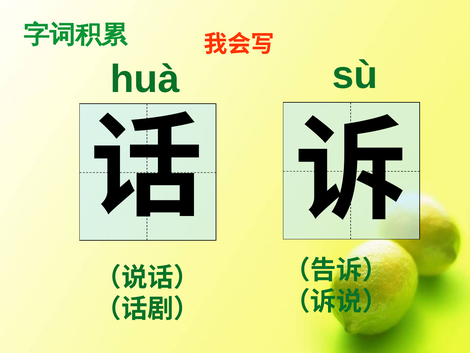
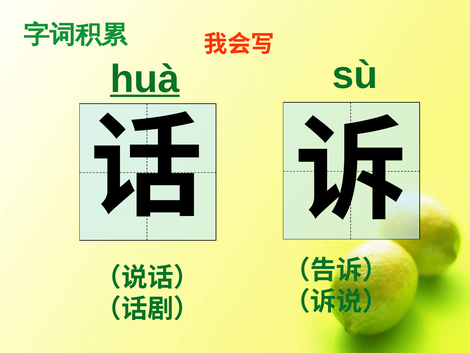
huà underline: none -> present (145, 79)
